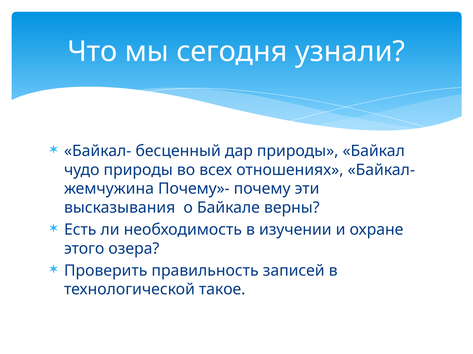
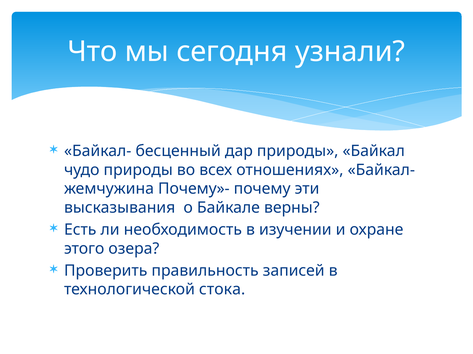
такое: такое -> стока (222, 290)
